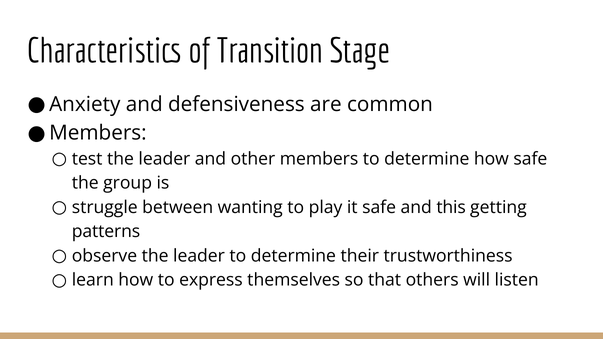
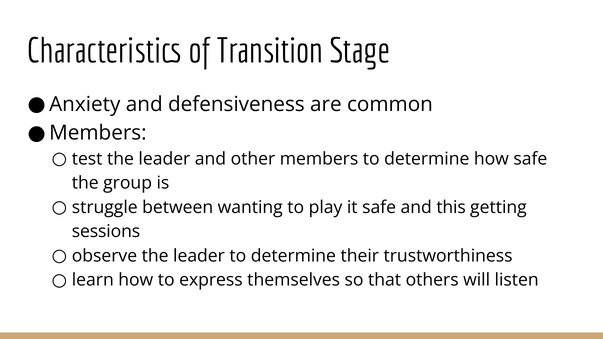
patterns: patterns -> sessions (106, 232)
